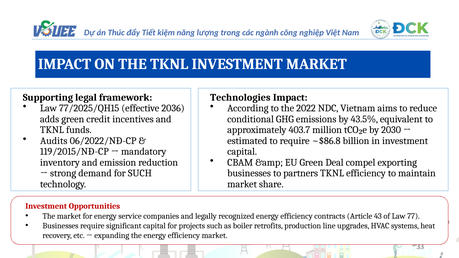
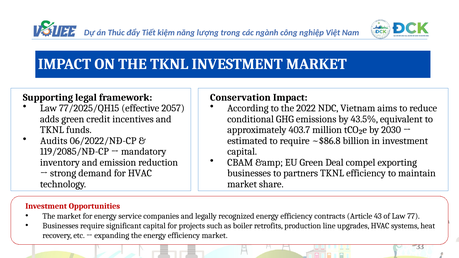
Technologies: Technologies -> Conservation (240, 97)
2036: 2036 -> 2057 (173, 108)
119/2015/NĐ-CP: 119/2015/NĐ-CP -> 119/2085/NĐ-CP (74, 152)
for SUCH: SUCH -> HVAC (140, 173)
